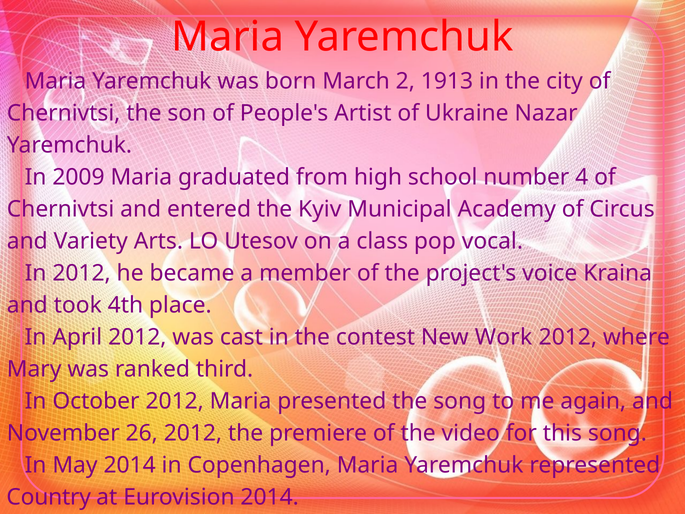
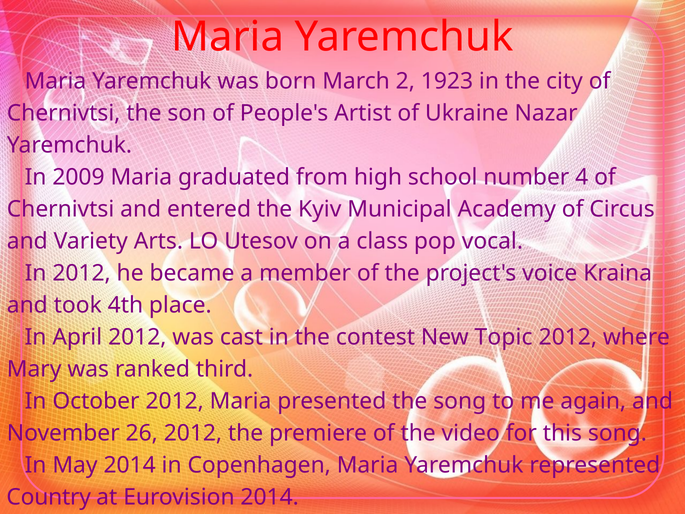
1913: 1913 -> 1923 (447, 81)
Work: Work -> Topic (504, 337)
